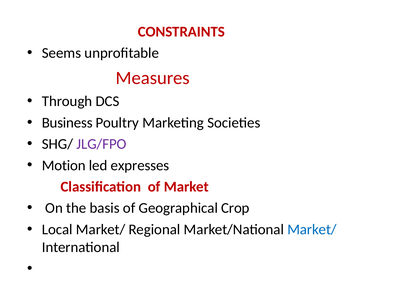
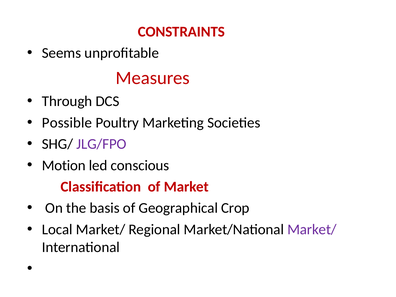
Business: Business -> Possible (67, 123)
expresses: expresses -> conscious (140, 165)
Market/ colour: blue -> purple (312, 229)
